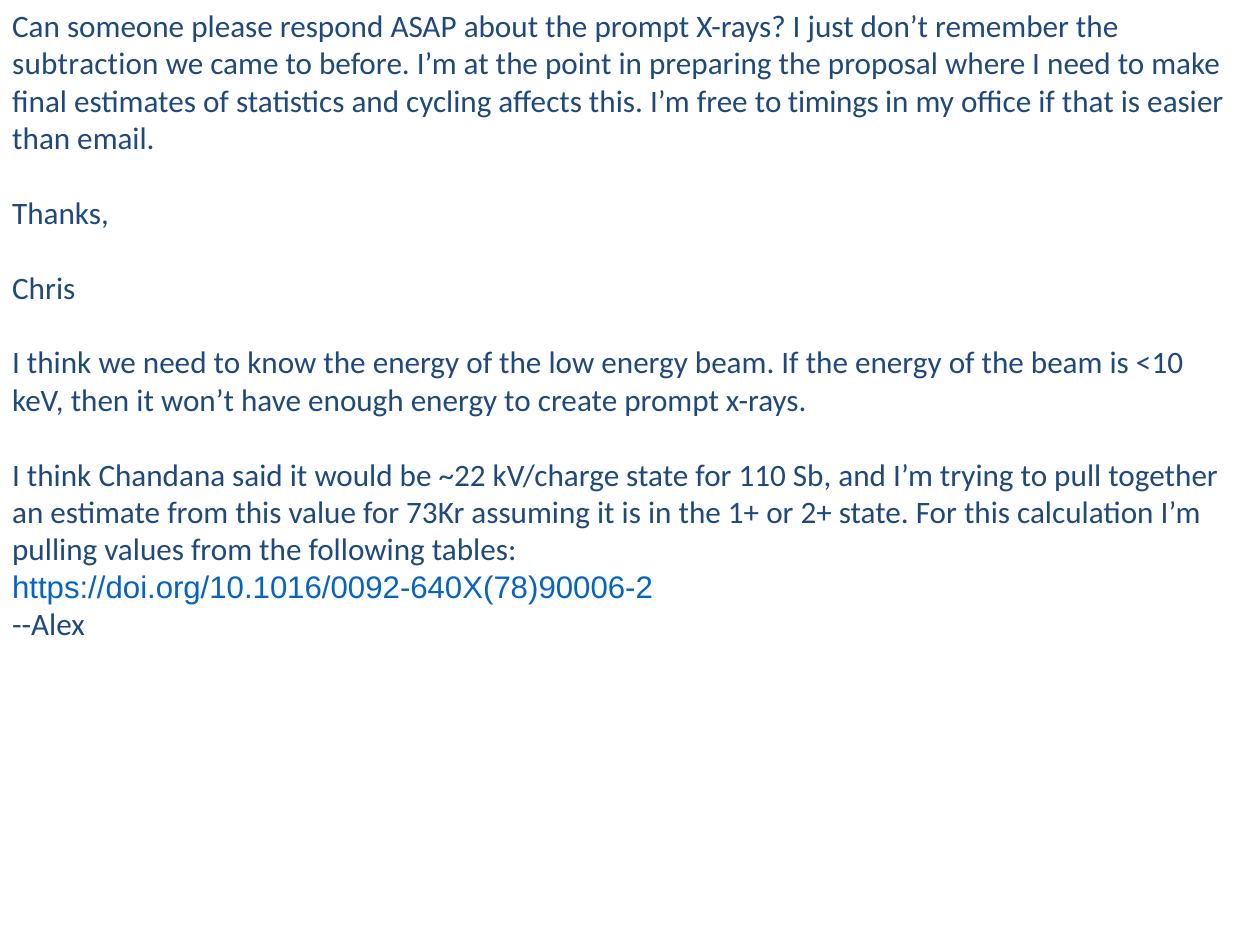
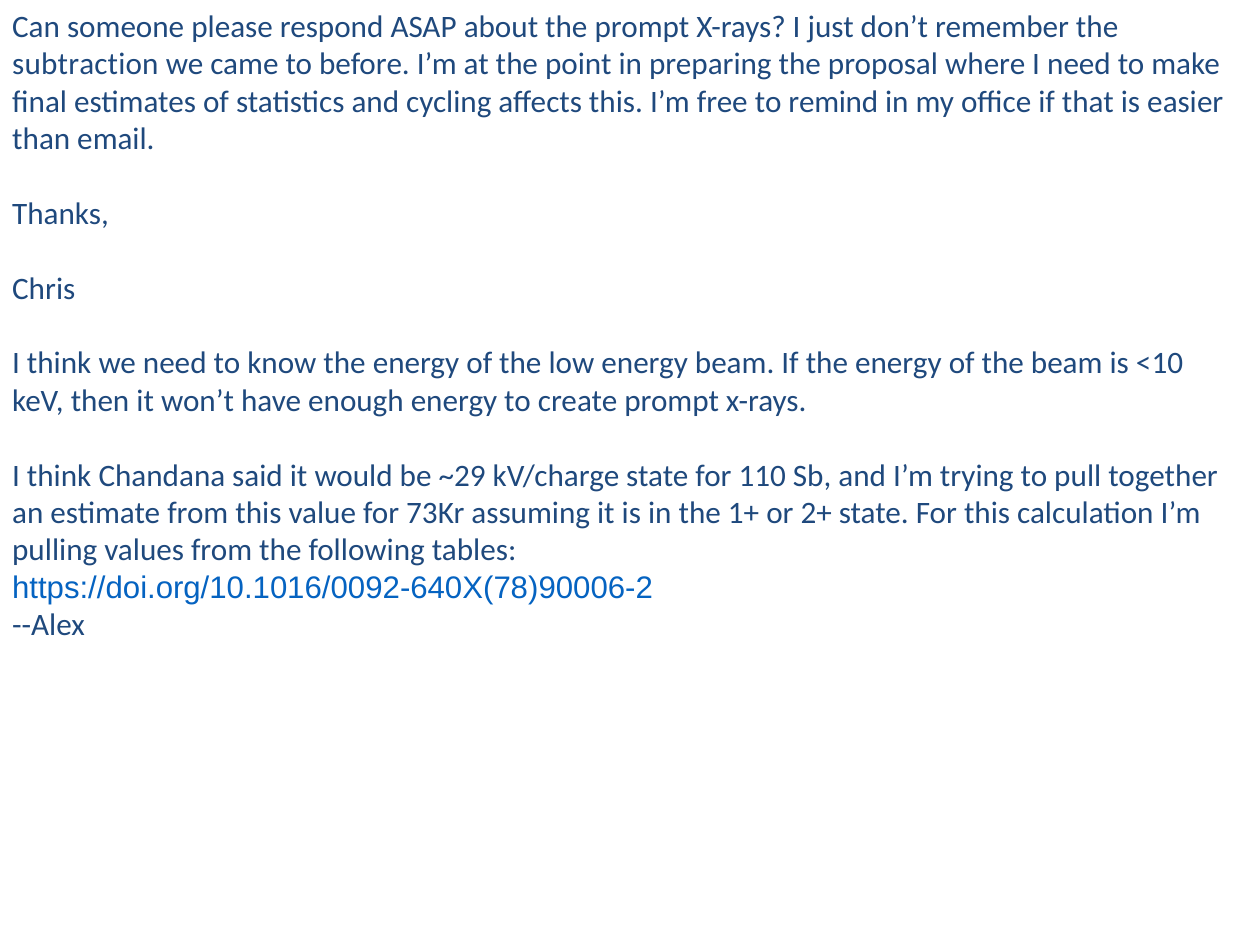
timings: timings -> remind (833, 102)
~22: ~22 -> ~29 (462, 476)
